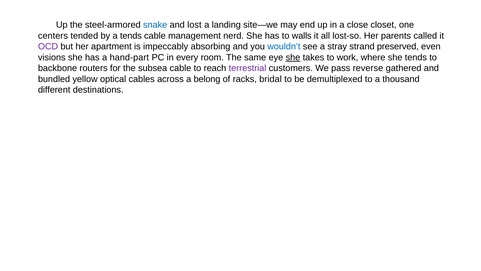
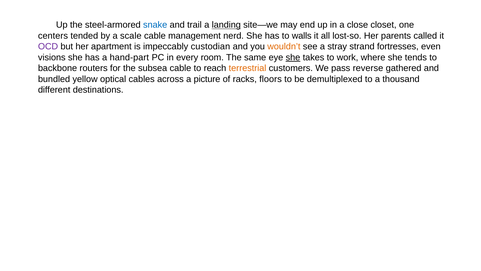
lost: lost -> trail (194, 25)
landing underline: none -> present (226, 25)
a tends: tends -> scale (131, 36)
absorbing: absorbing -> custodian (210, 47)
wouldn’t colour: blue -> orange (284, 47)
preserved: preserved -> fortresses (398, 47)
terrestrial colour: purple -> orange (248, 68)
belong: belong -> picture (207, 79)
bridal: bridal -> floors (271, 79)
